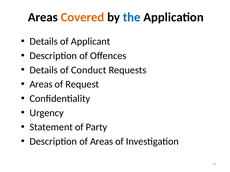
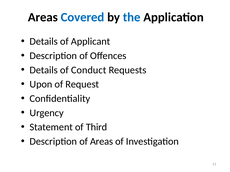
Covered colour: orange -> blue (83, 17)
Areas: Areas -> Upon (41, 85)
Party: Party -> Third (96, 127)
